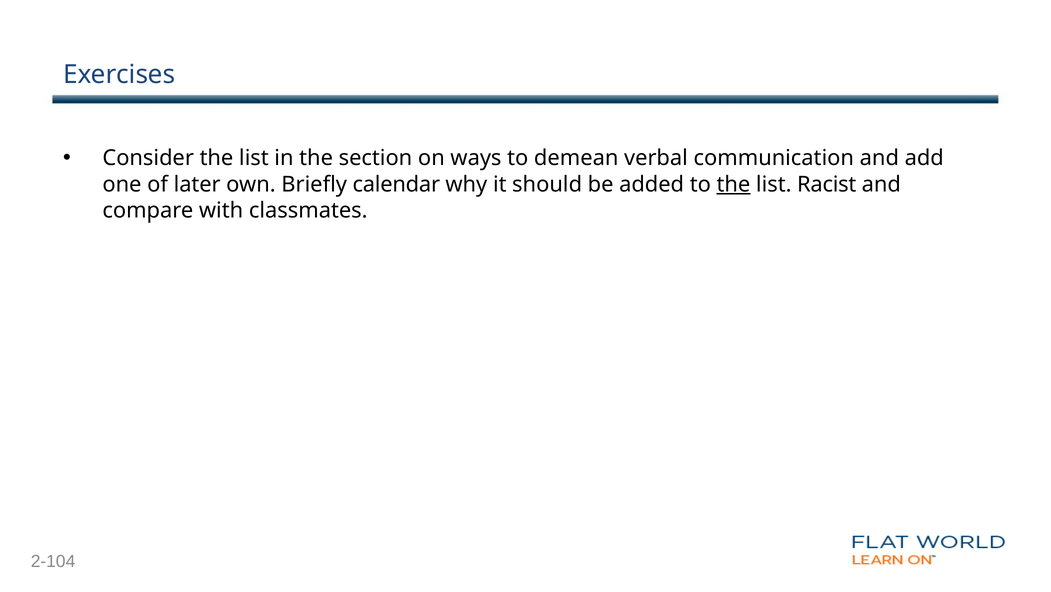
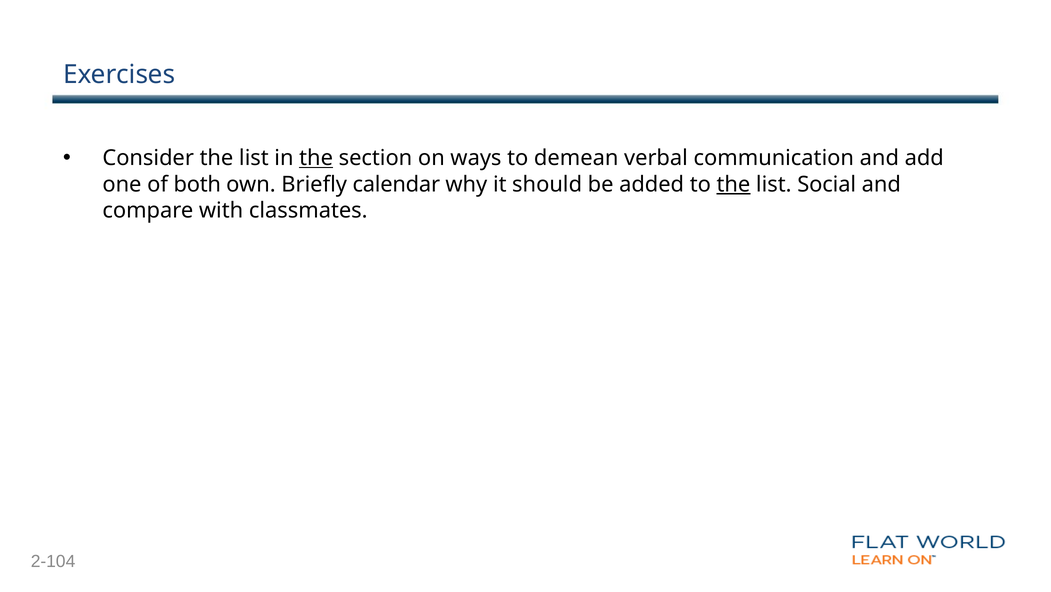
the underline: none -> present (316, 158)
later: later -> both (197, 184)
Racist: Racist -> Social (827, 184)
